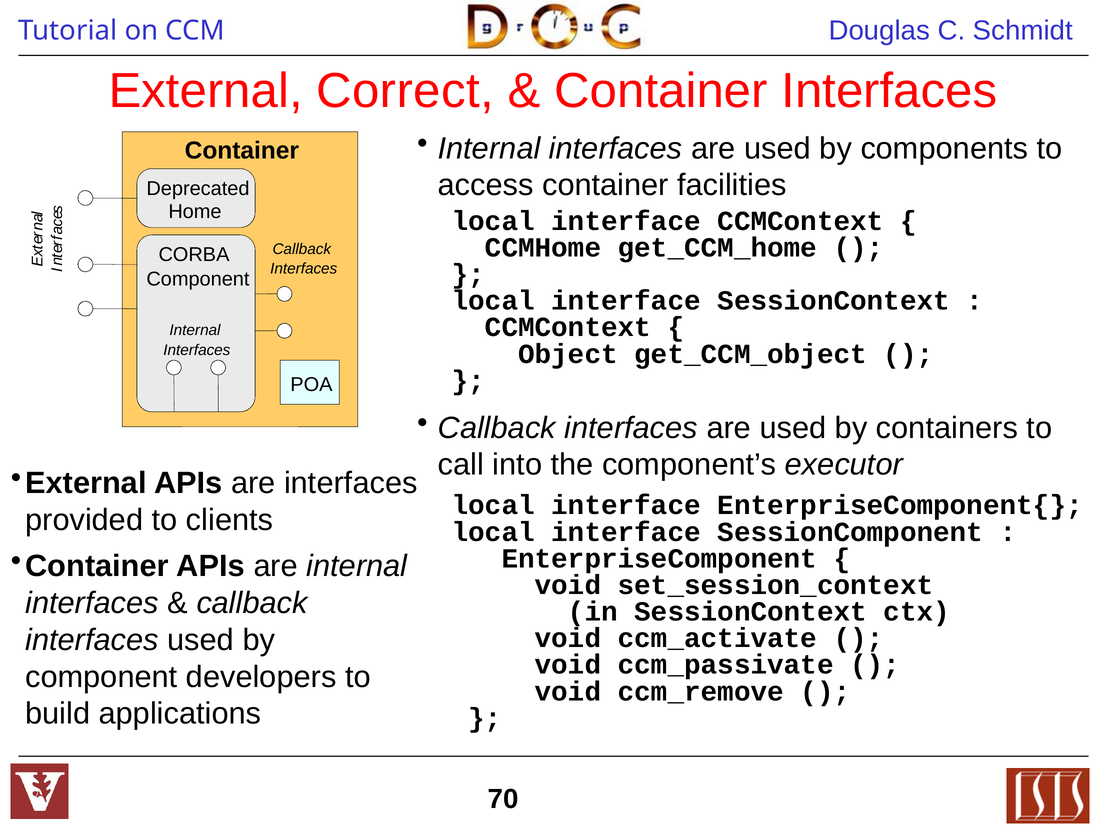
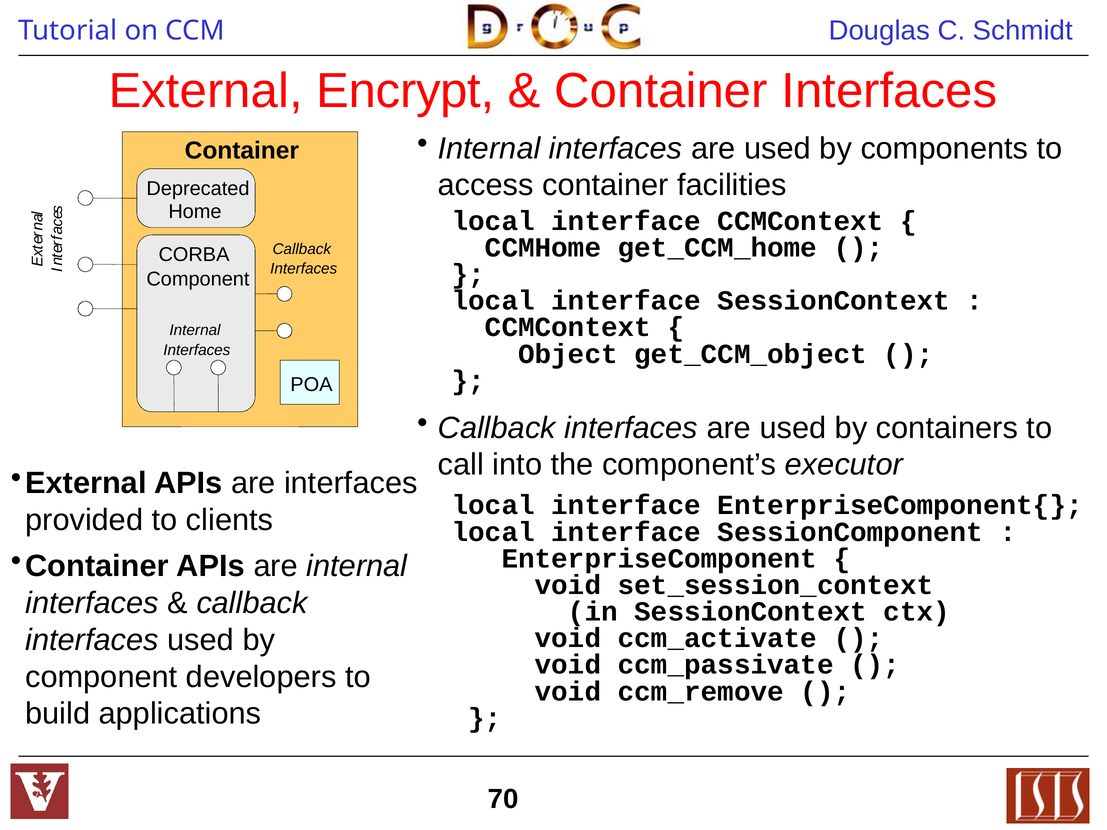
Correct: Correct -> Encrypt (405, 91)
